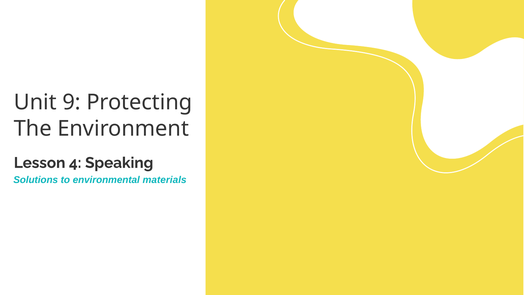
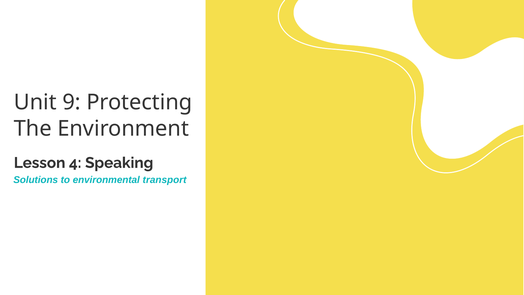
materials: materials -> transport (165, 180)
